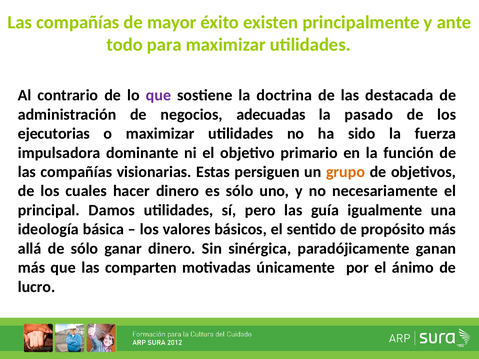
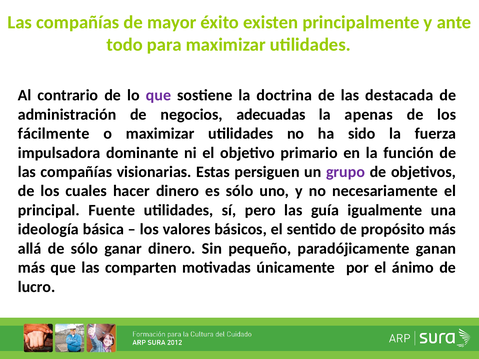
pasado: pasado -> apenas (369, 115)
ejecutorias: ejecutorias -> fácilmente (54, 134)
grupo colour: orange -> purple (346, 172)
Damos: Damos -> Fuente (112, 210)
sinérgica: sinérgica -> pequeño (260, 249)
